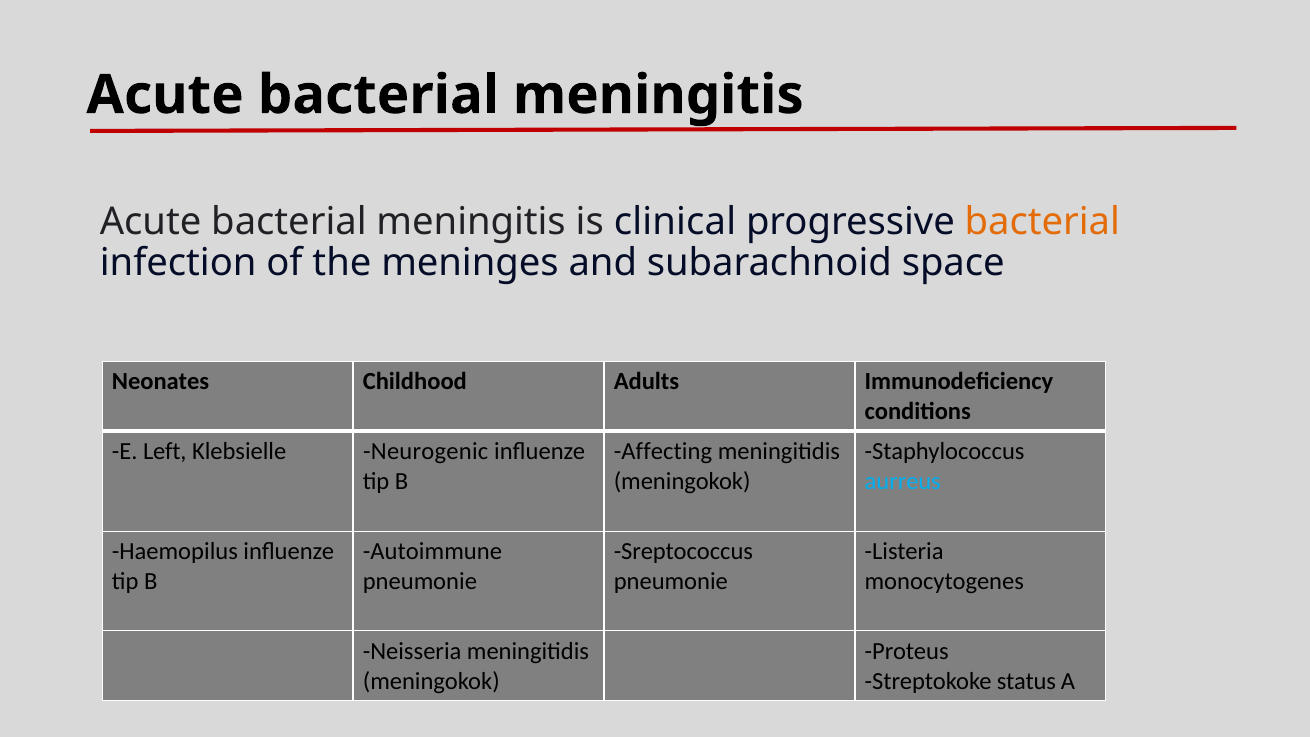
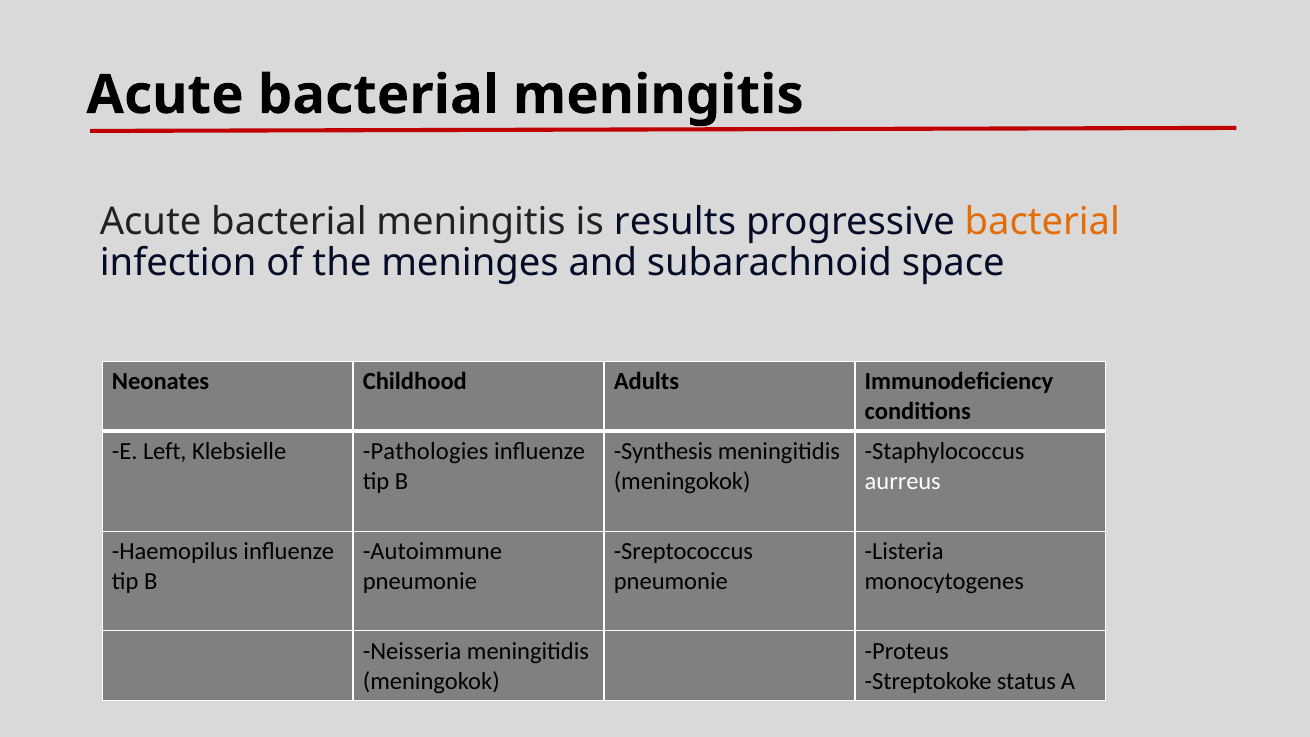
clinical: clinical -> results (675, 221)
Neurogenic: Neurogenic -> Pathologies (426, 451)
Affecting: Affecting -> Synthesis (663, 451)
aurreus colour: light blue -> white (903, 481)
